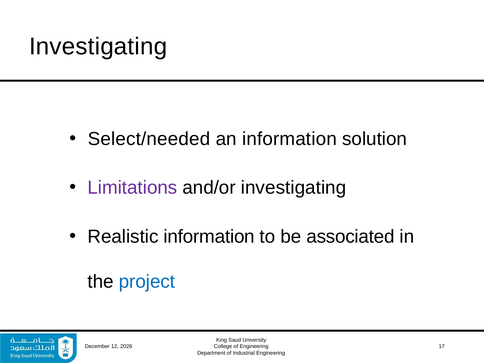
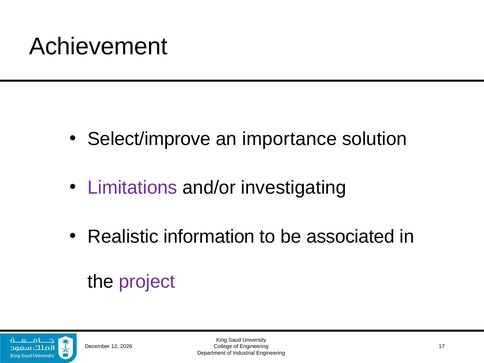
Investigating: Investigating -> Achievement (98, 46)
Select/needed: Select/needed -> Select/improve (149, 139)
an information: information -> importance (289, 139)
project colour: blue -> purple (147, 282)
